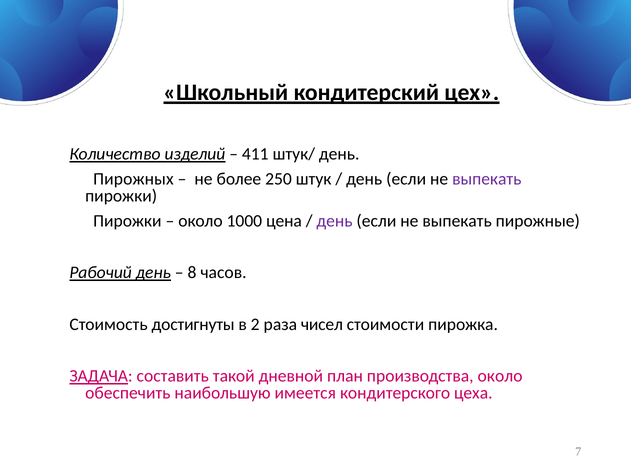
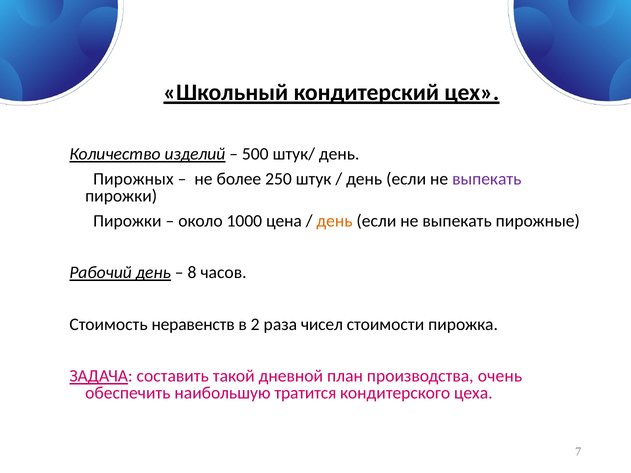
411: 411 -> 500 (255, 154)
день colour: purple -> orange (334, 221)
достигнуты: достигнуты -> неравенств (193, 325)
производства около: около -> очень (500, 376)
имеется: имеется -> тратится (305, 393)
